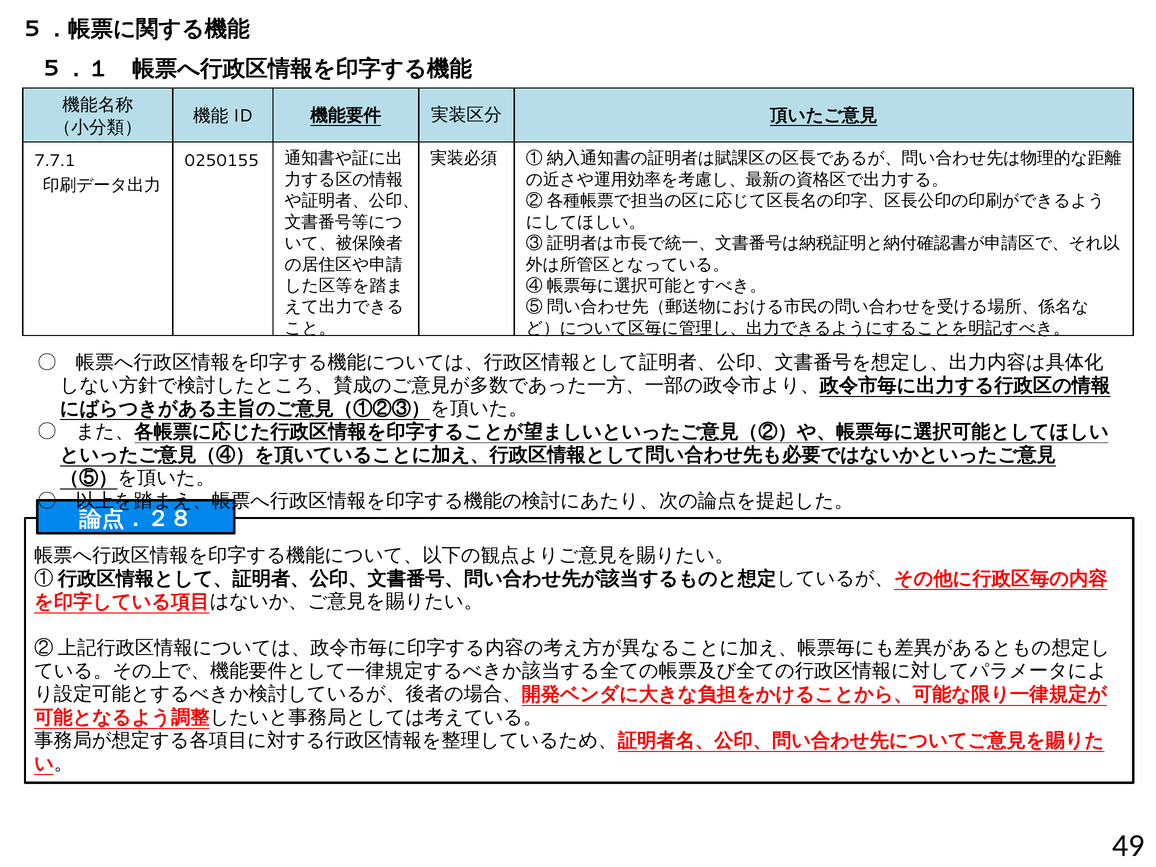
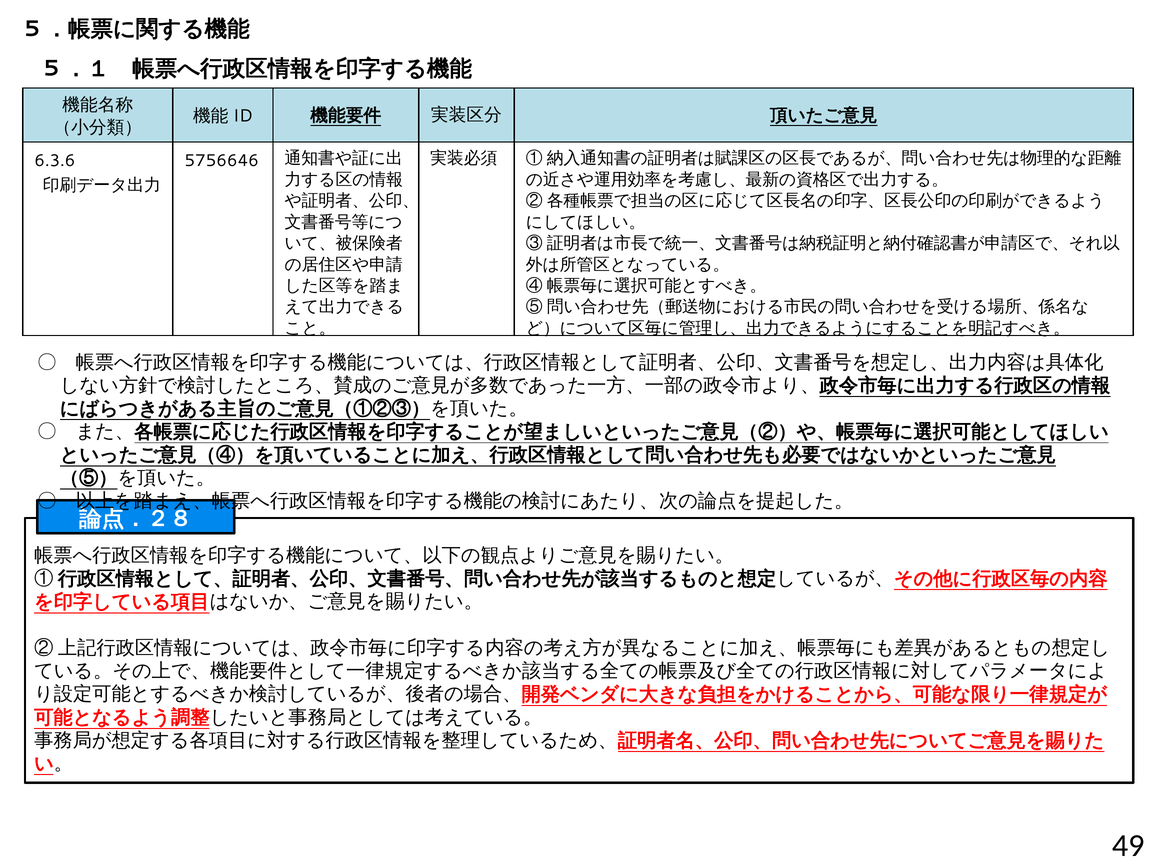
7.7.1: 7.7.1 -> 6.3.6 (55, 161)
0250155: 0250155 -> 5756646 (222, 161)
